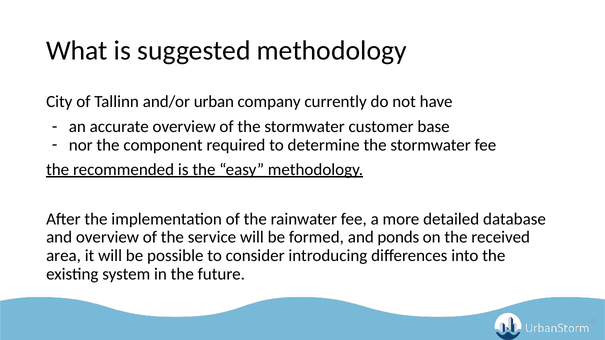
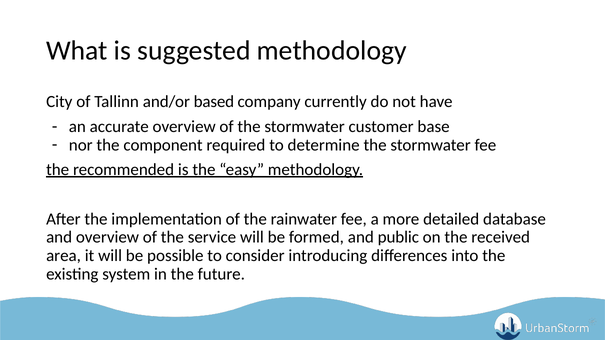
urban: urban -> based (214, 102)
ponds: ponds -> public (398, 238)
